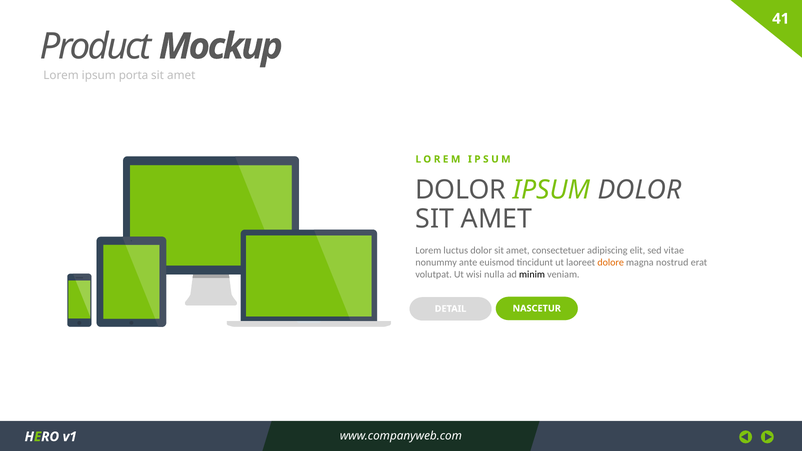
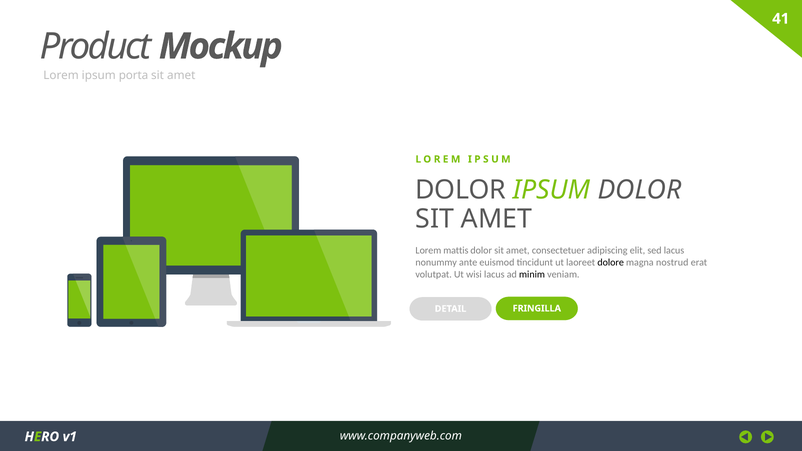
luctus: luctus -> mattis (456, 250)
sed vitae: vitae -> lacus (674, 250)
dolore colour: orange -> black (611, 262)
wisi nulla: nulla -> lacus (494, 274)
NASCETUR: NASCETUR -> FRINGILLA (537, 308)
